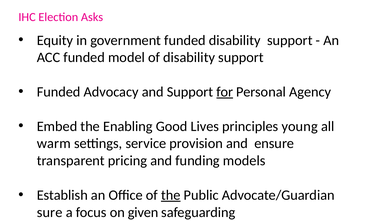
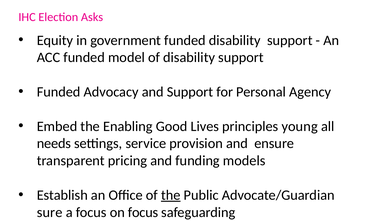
for underline: present -> none (225, 92)
warm: warm -> needs (54, 143)
on given: given -> focus (143, 212)
